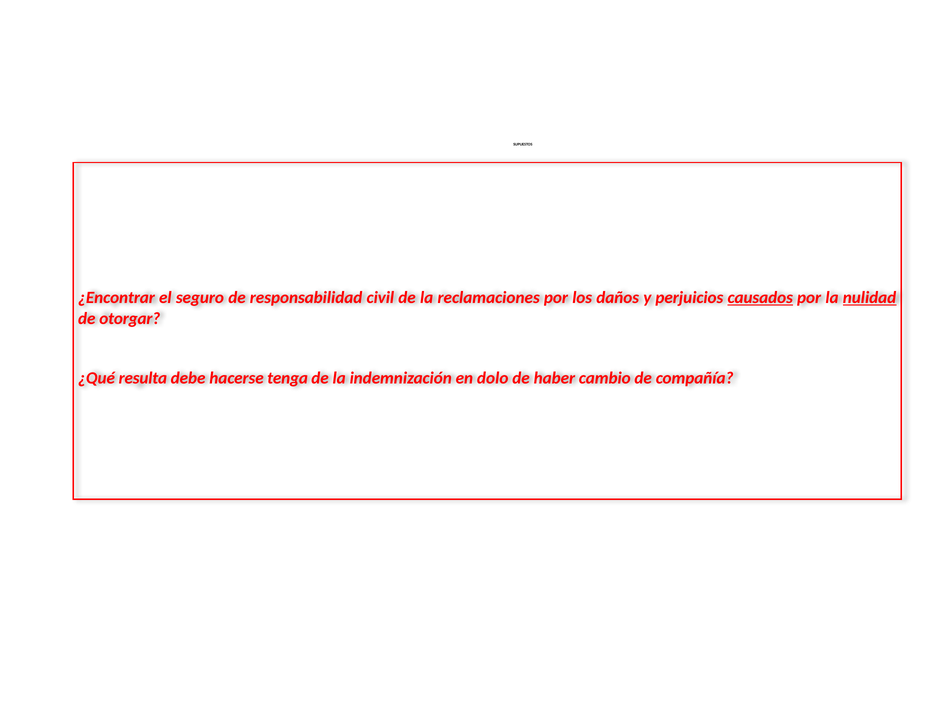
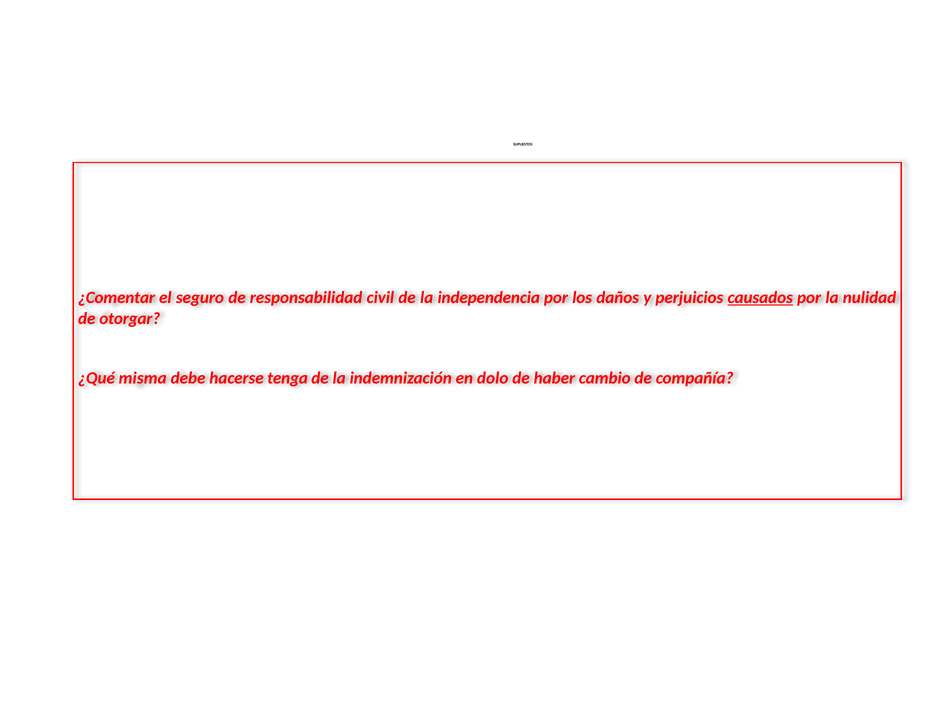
¿Encontrar: ¿Encontrar -> ¿Comentar (117, 298)
reclamaciones: reclamaciones -> independencia (489, 298)
nulidad underline: present -> none (870, 298)
resulta: resulta -> misma (143, 378)
